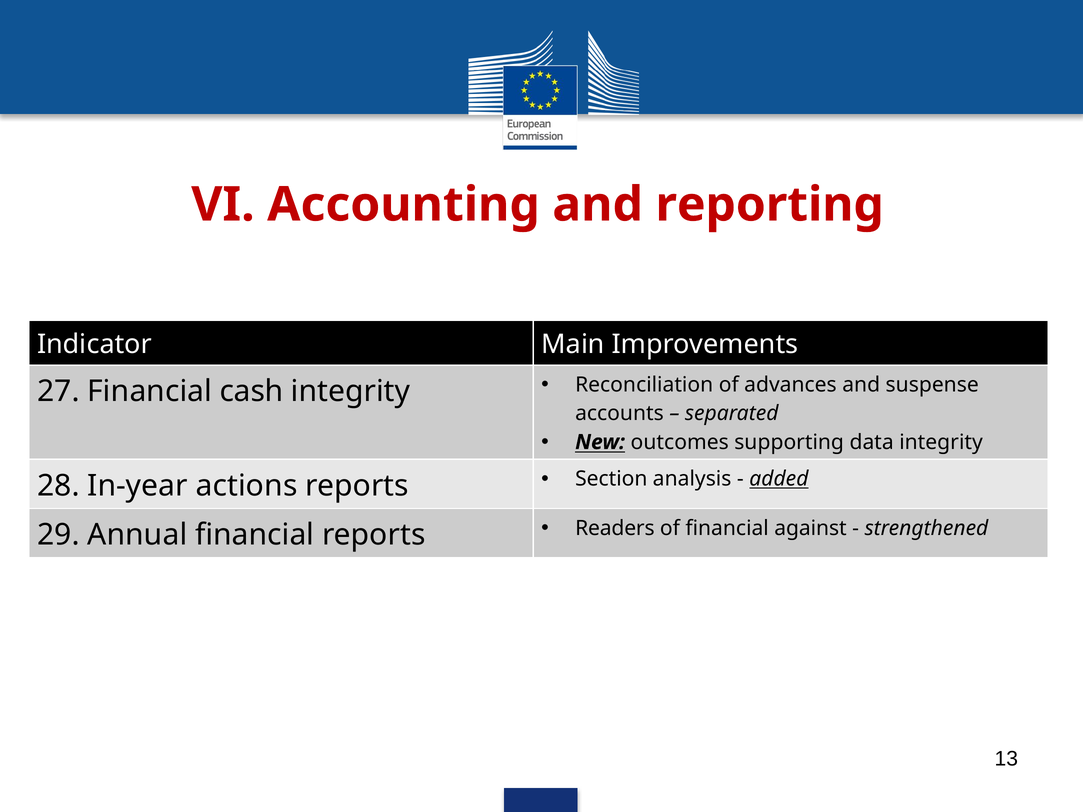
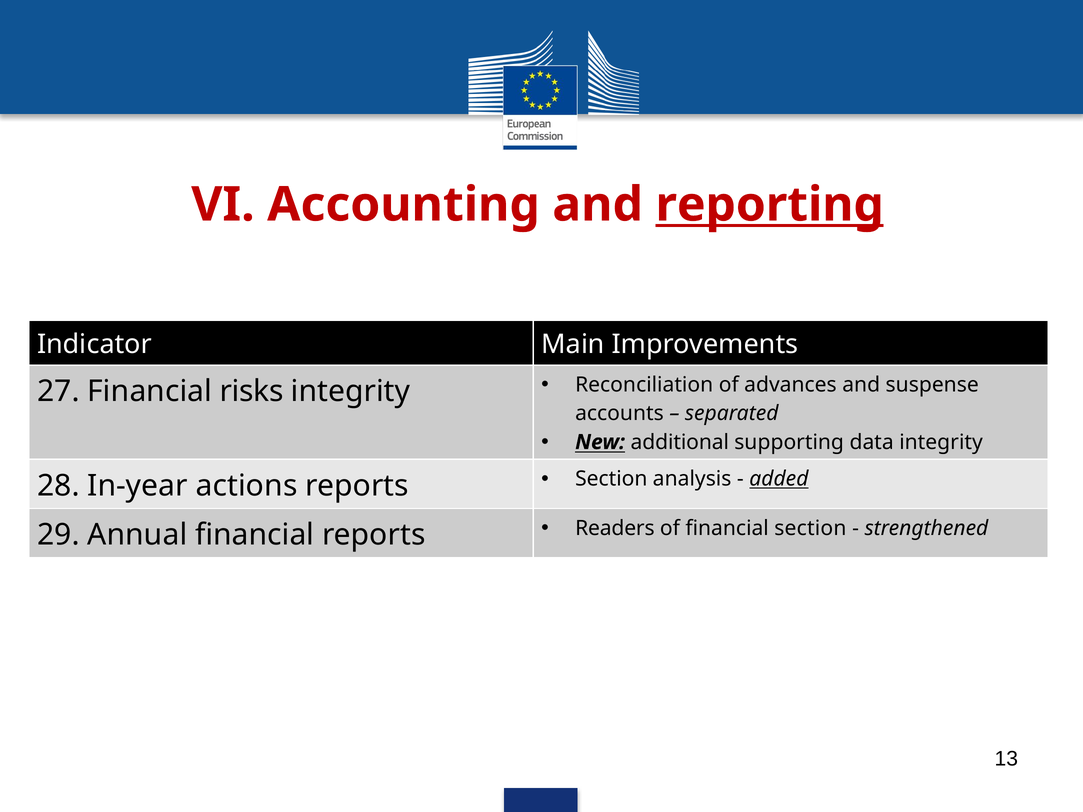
reporting underline: none -> present (770, 205)
cash: cash -> risks (252, 392)
outcomes: outcomes -> additional (680, 442)
financial against: against -> section (810, 528)
